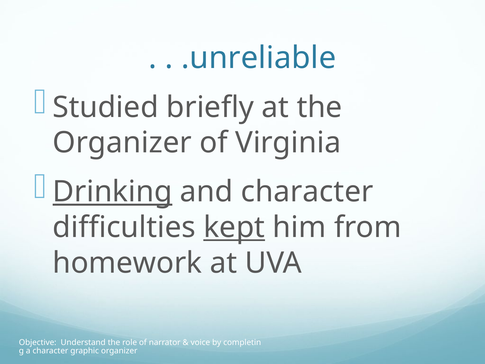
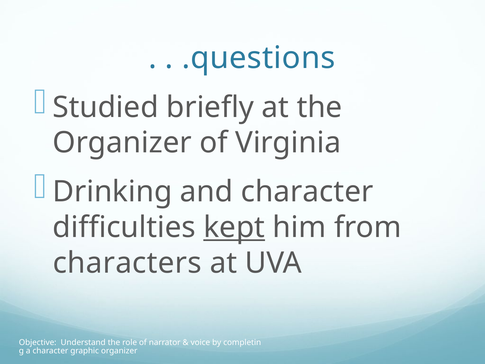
.unreliable: .unreliable -> .questions (259, 58)
Drinking underline: present -> none (112, 192)
homework: homework -> characters (127, 263)
